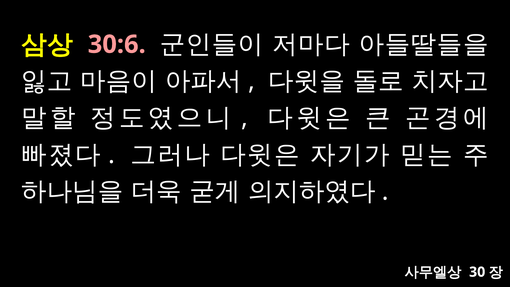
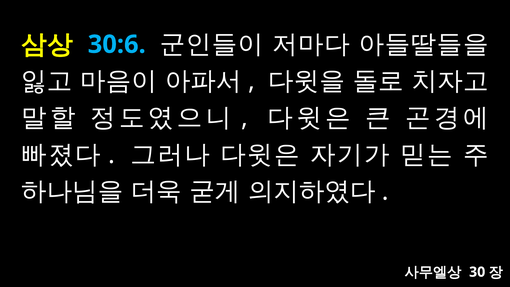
30:6 colour: pink -> light blue (117, 44)
